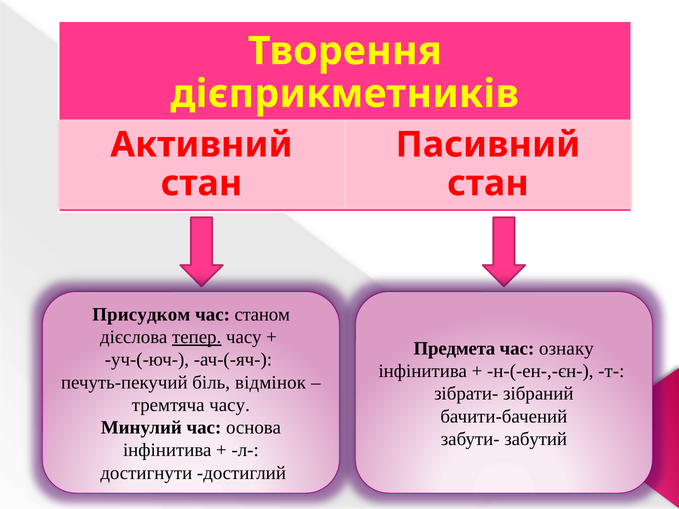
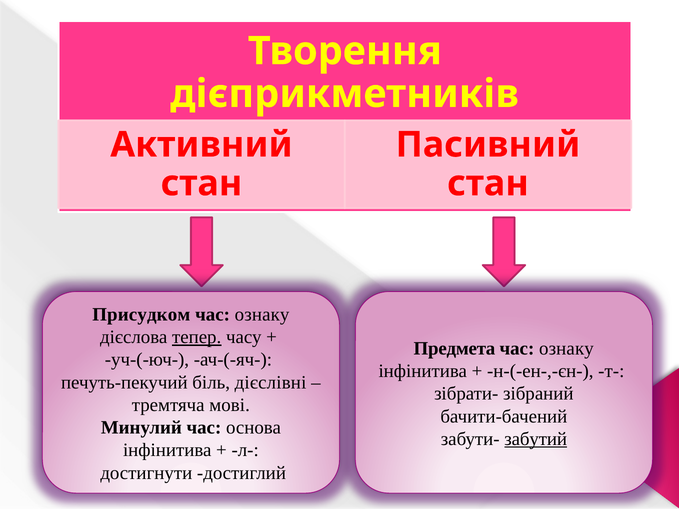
станом: станом -> ознаку (262, 315)
відмінок: відмінок -> дієслівні (271, 383)
тремтяча часу: часу -> мові (230, 405)
забутий underline: none -> present (536, 439)
